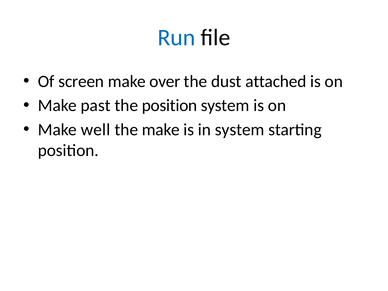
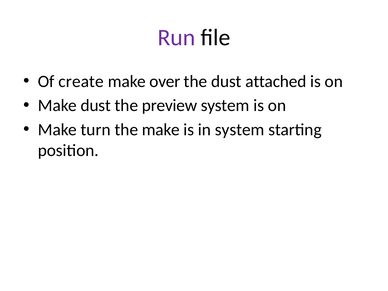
Run colour: blue -> purple (176, 38)
screen: screen -> create (81, 81)
Make past: past -> dust (96, 106)
the position: position -> preview (170, 106)
well: well -> turn (96, 130)
